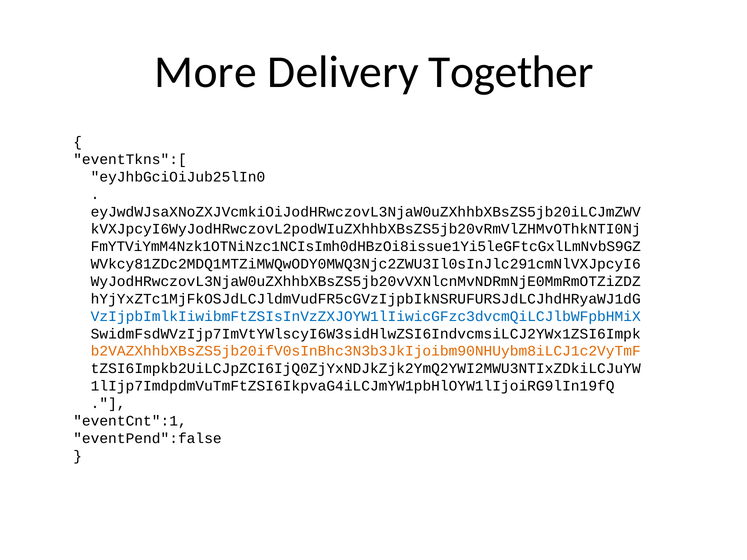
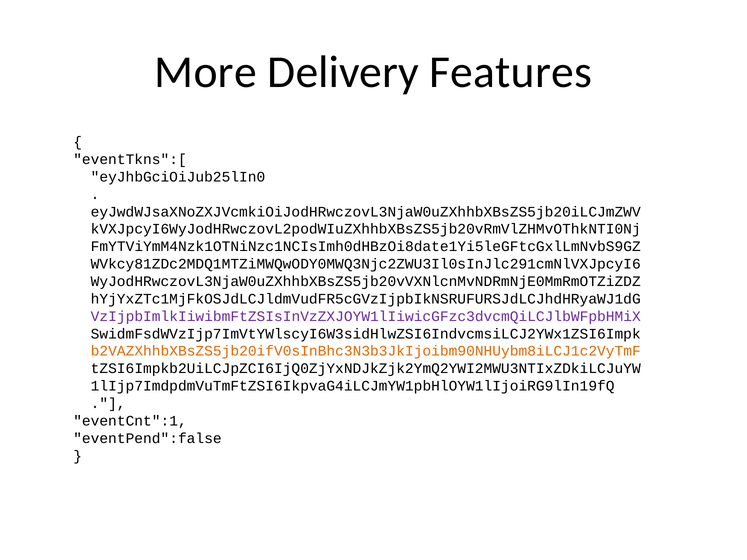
Together: Together -> Features (511, 72)
FmYTViYmM4Nzk1OTNiNzc1NCIsImh0dHBzOi8issue1Yi5leGFtcGxlLmNvbS9GZ: FmYTViYmM4Nzk1OTNiNzc1NCIsImh0dHBzOi8issue1Yi5leGFtcGxlLmNvbS9GZ -> FmYTViYmM4Nzk1OTNiNzc1NCIsImh0dHBzOi8date1Yi5leGFtcGxlLmNvbS9GZ (366, 247)
VzIjpbImlkIiwibmFtZSIsInVzZXJOYW1lIiwicGFzc3dvcmQiLCJlbWFpbHMiX colour: blue -> purple (366, 316)
